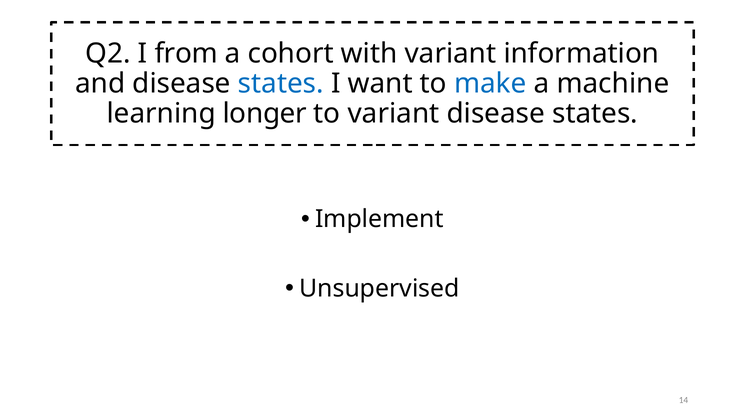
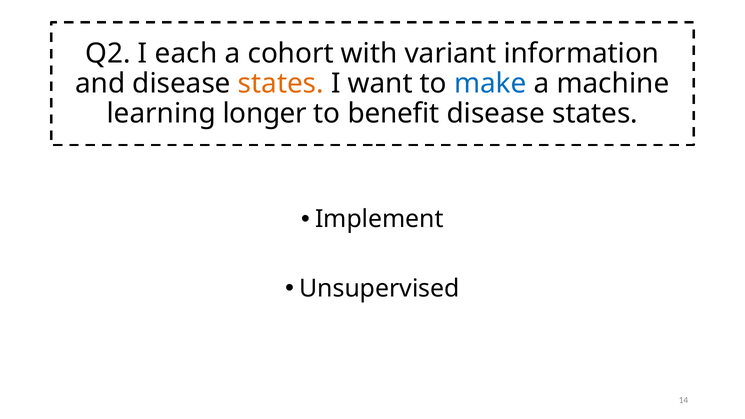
from: from -> each (186, 53)
states colour: blue -> orange (281, 84)
to variant: variant -> benefit (394, 114)
